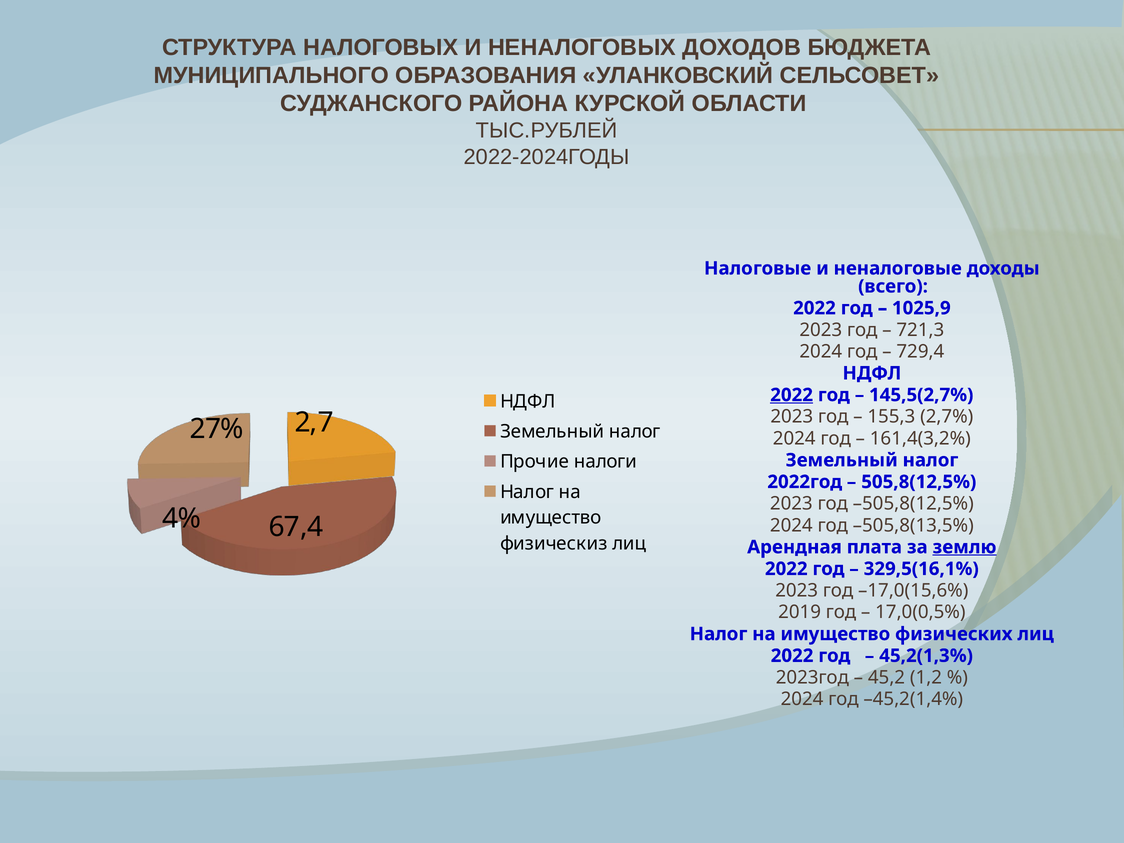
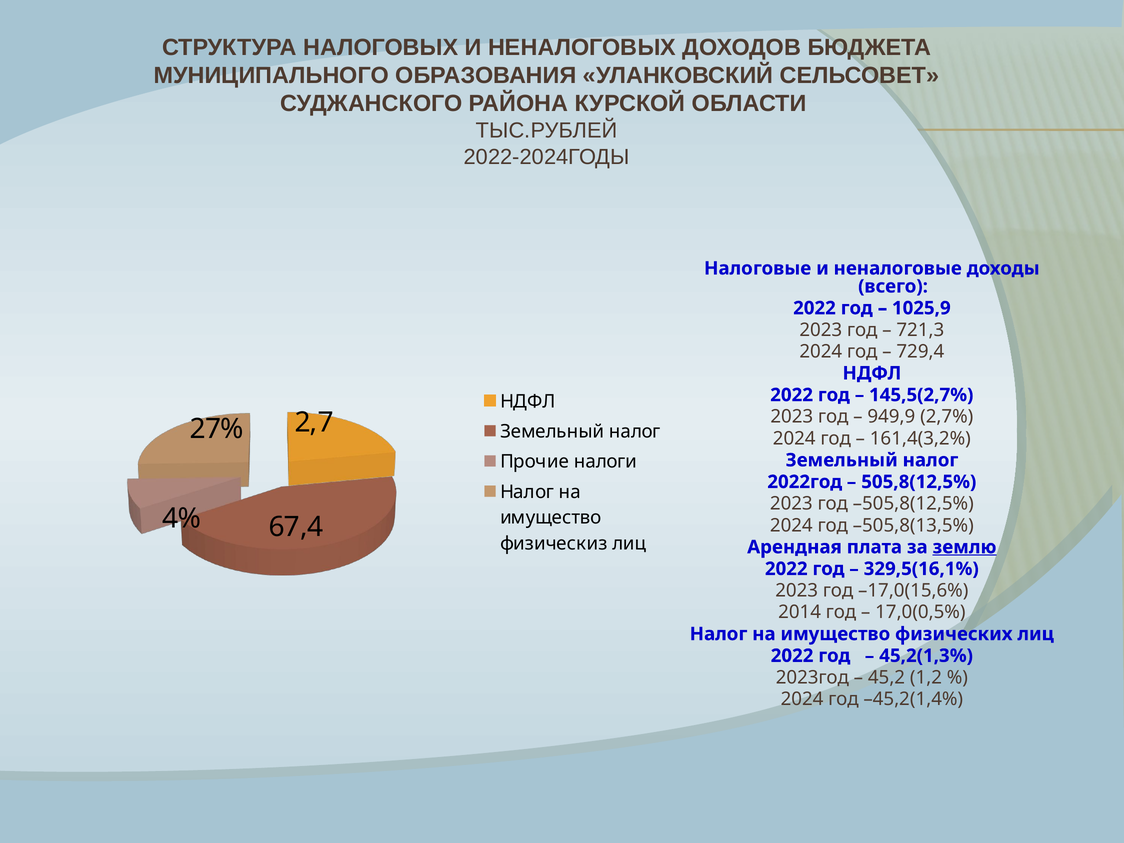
2022 underline: present -> none (792, 395)
155,3: 155,3 -> 949,9 (891, 417)
2019: 2019 -> 2014 (800, 612)
